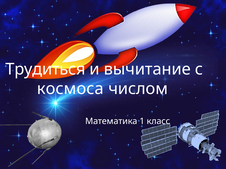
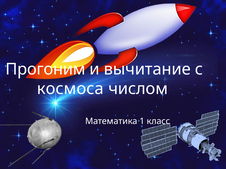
Трудиться: Трудиться -> Прогоним (45, 69)
